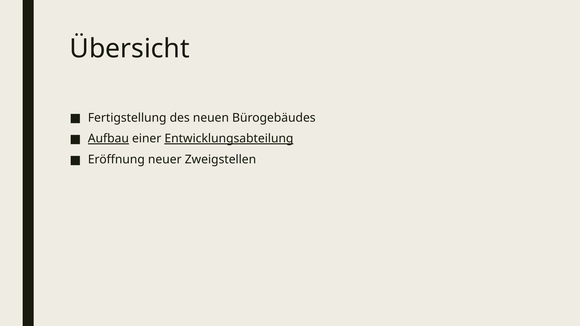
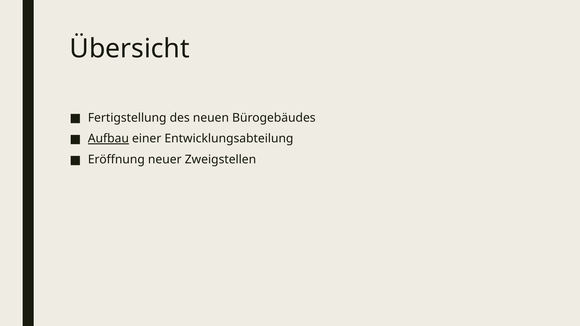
Entwicklungsabteilung underline: present -> none (229, 139)
